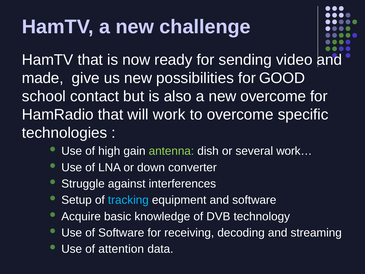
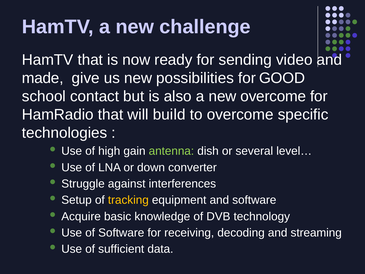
work: work -> build (169, 115)
work…: work… -> level… (294, 151)
tracking colour: light blue -> yellow (128, 200)
attention: attention -> sufficient (121, 249)
